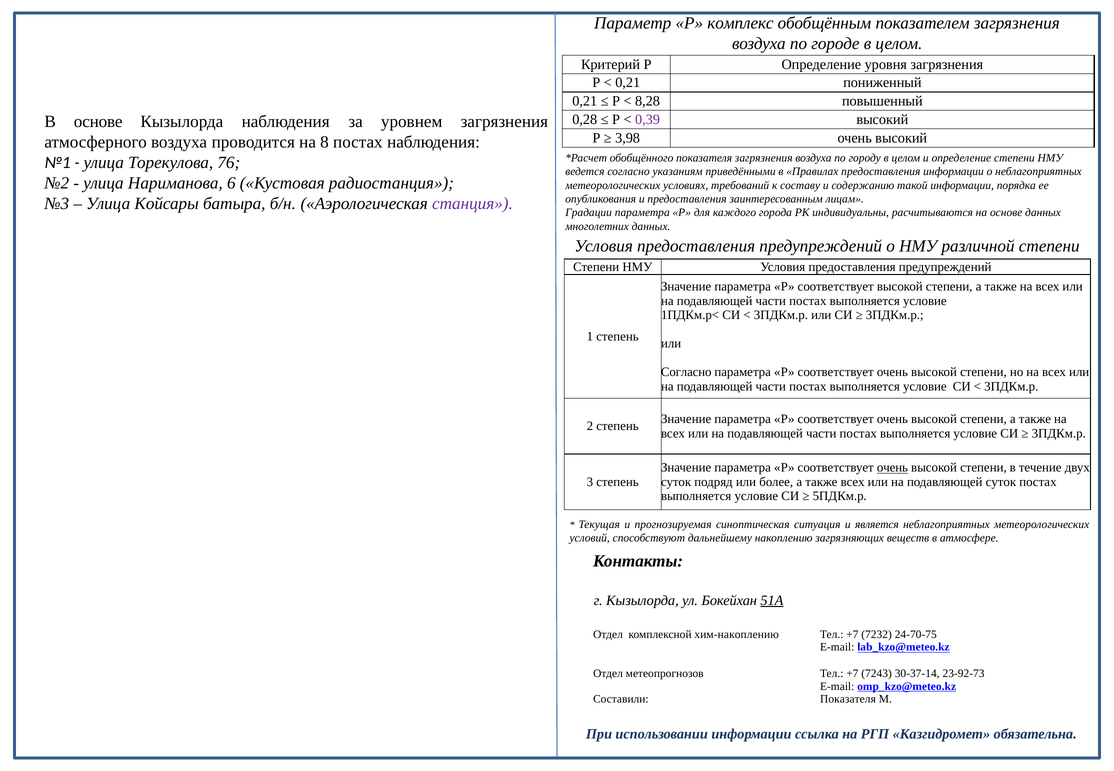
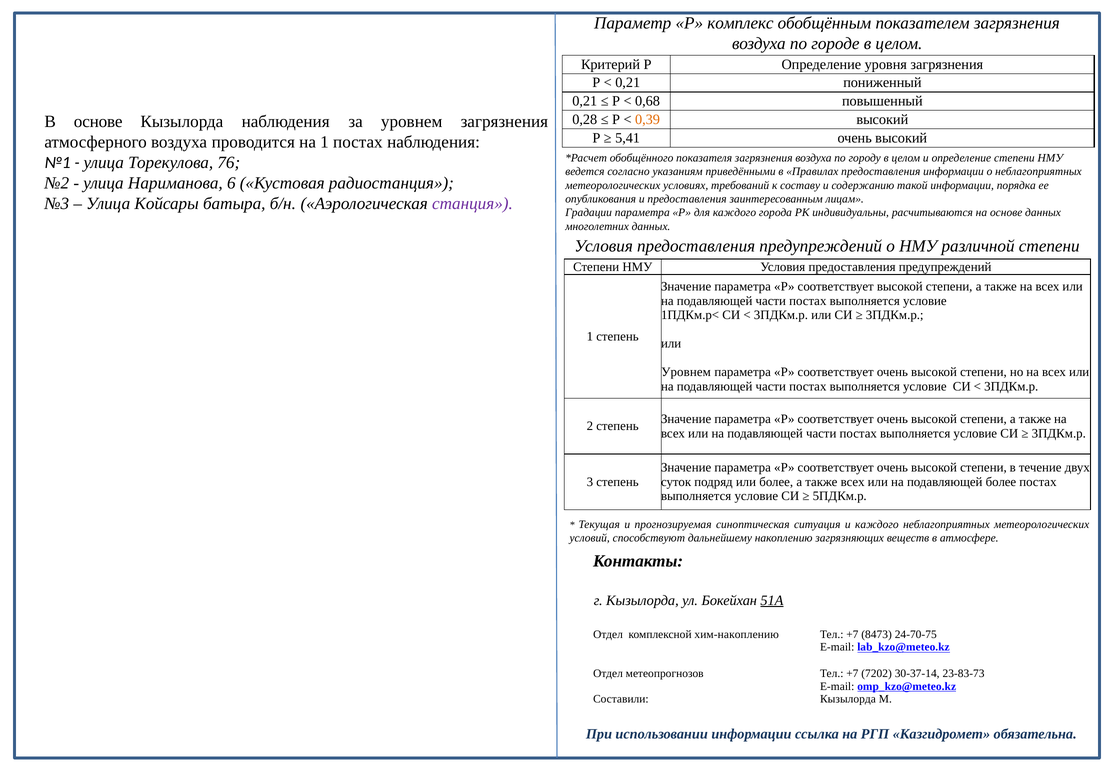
8,28: 8,28 -> 0,68 (648, 101)
0,39 colour: purple -> orange (648, 119)
3,98: 3,98 -> 5,41 (628, 138)
на 8: 8 -> 1 (324, 142)
Согласно: Согласно -> Уровнем (686, 372)
очень underline: present -> none (892, 468)
подавляющей суток: суток -> более (1001, 482)
и является: является -> каждого (877, 525)
7232: 7232 -> 8473 (877, 635)
7243: 7243 -> 7202 (877, 674)
23-92-73: 23-92-73 -> 23-83-73 (964, 674)
Показателя: Показателя -> Кызылорда (848, 699)
